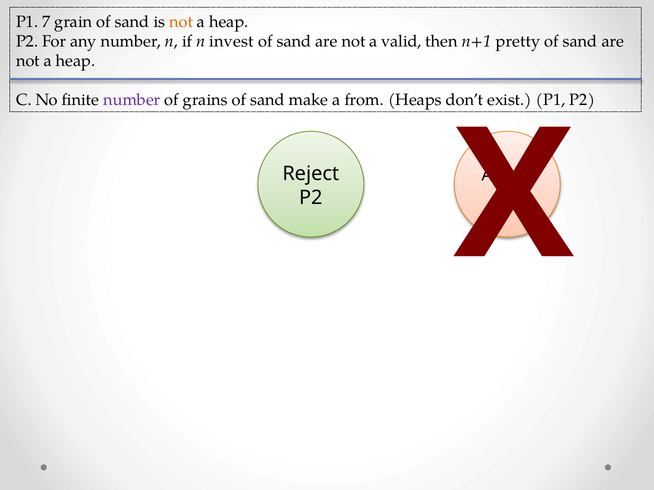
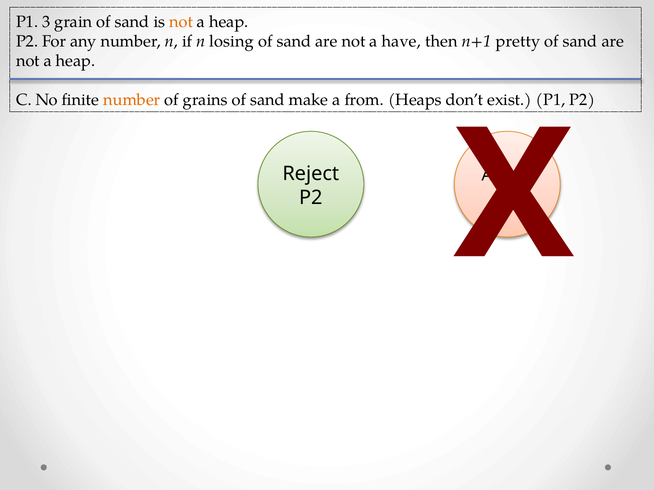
7: 7 -> 3 (46, 22)
invest: invest -> losing (232, 41)
valid: valid -> have (401, 41)
number colour: purple -> orange (132, 100)
